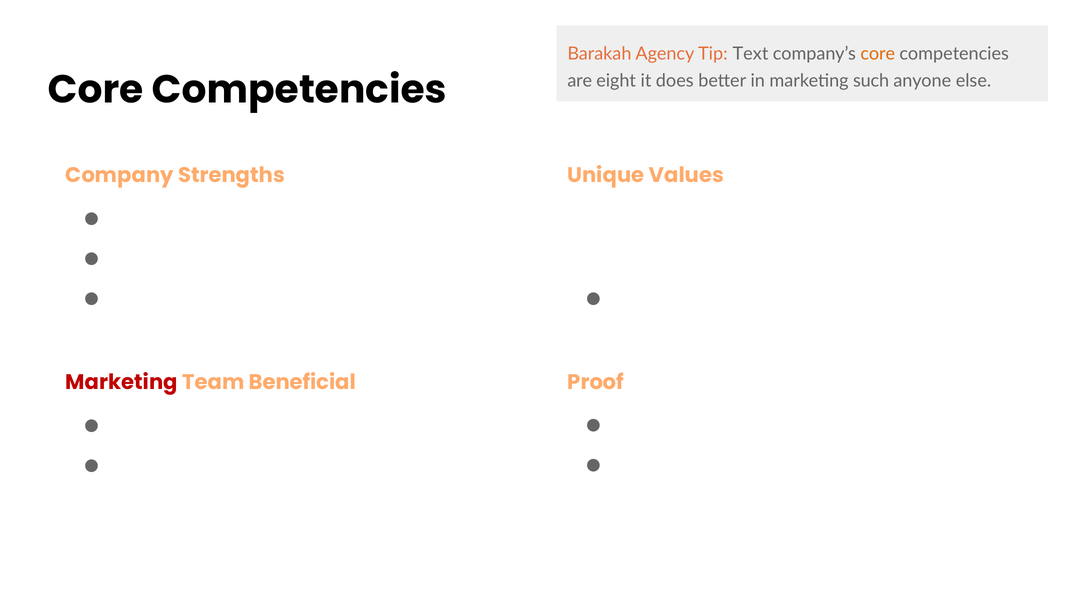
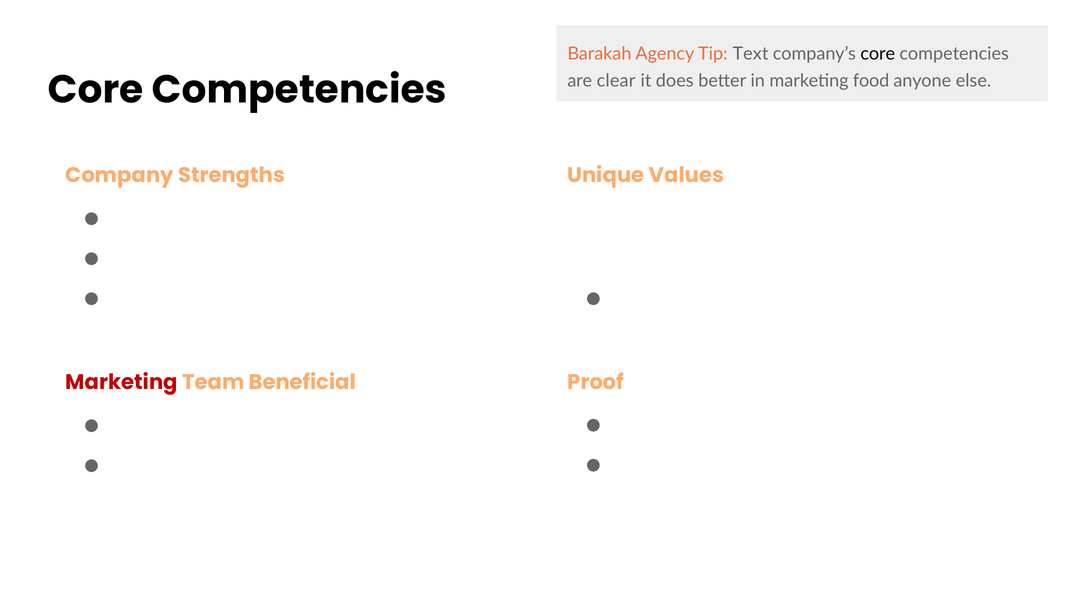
core colour: orange -> black (878, 54)
eight: eight -> clear (616, 81)
such: such -> food (871, 81)
